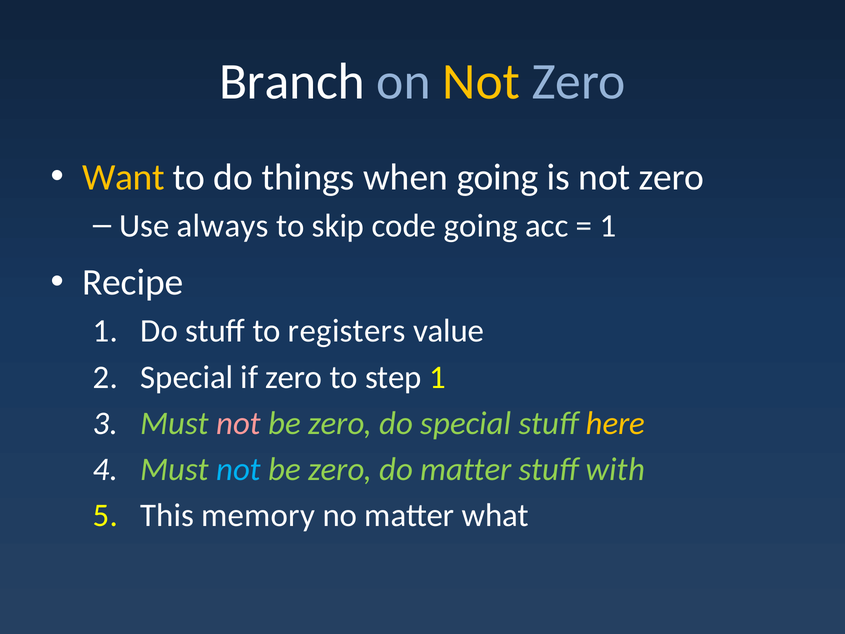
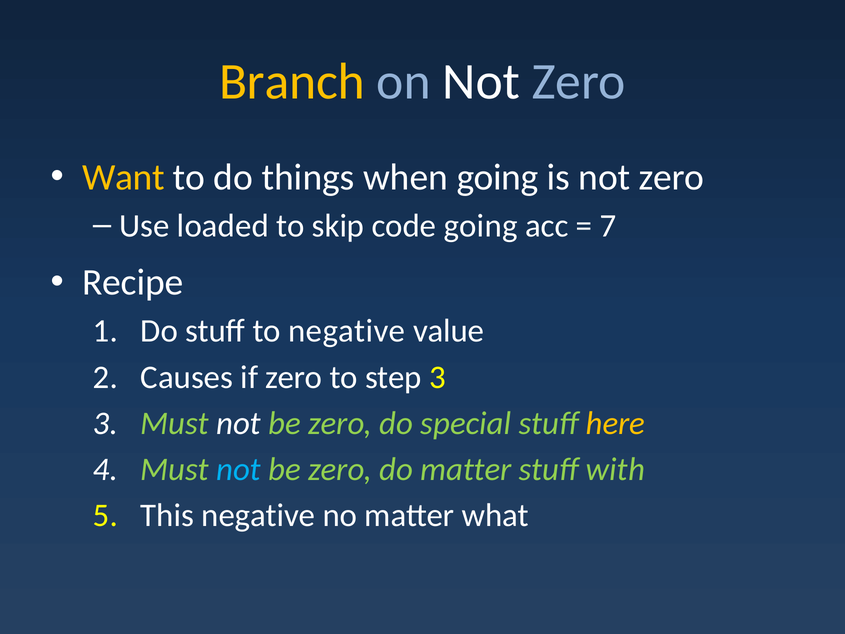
Branch colour: white -> yellow (292, 82)
Not colour: yellow -> white (481, 82)
always: always -> loaded (223, 226)
1: 1 -> 7 (608, 226)
to registers: registers -> negative (347, 331)
Special: Special -> Causes (187, 377)
step 1: 1 -> 3 (437, 377)
not colour: pink -> white (238, 423)
This memory: memory -> negative (258, 515)
